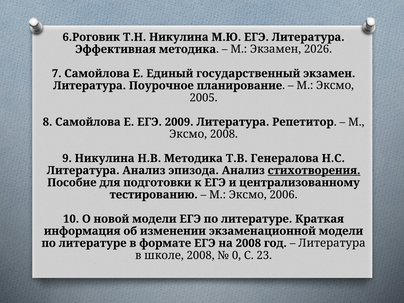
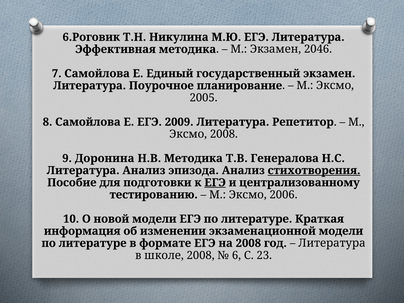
2026: 2026 -> 2046 (318, 49)
9 Никулина: Никулина -> Доронина (105, 158)
ЕГЭ underline: none -> present (215, 183)
0: 0 -> 6 (236, 255)
